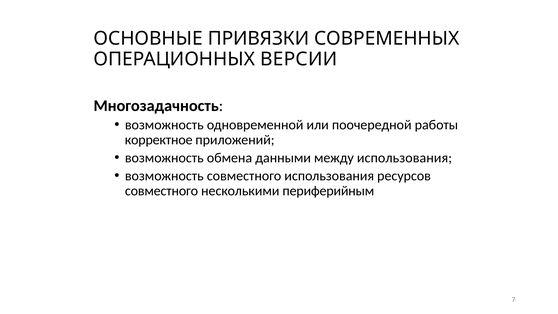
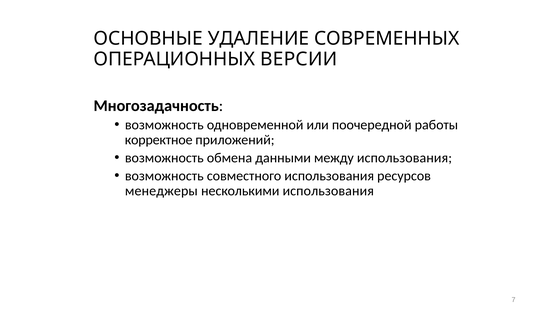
ПРИВЯЗКИ: ПРИВЯЗКИ -> УДАЛЕНИЕ (259, 39)
совместного: совместного -> менеджеры (161, 191)
несколькими периферийным: периферийным -> использования (328, 191)
